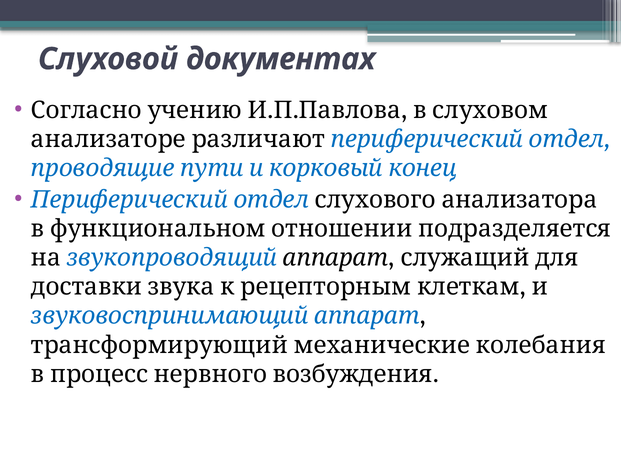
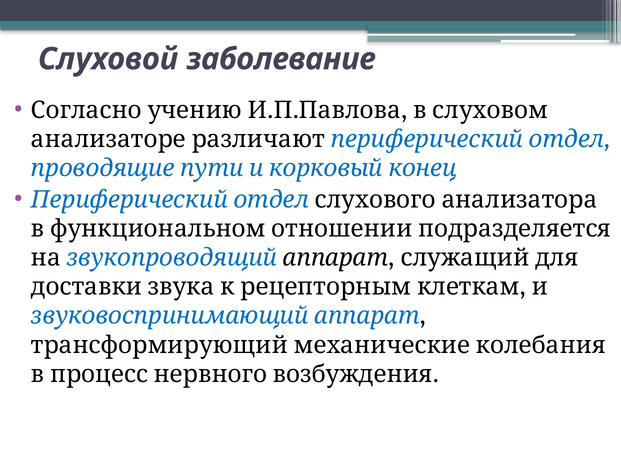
документах: документах -> заболевание (281, 59)
